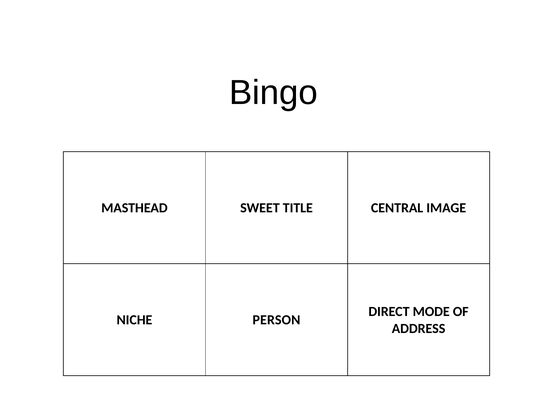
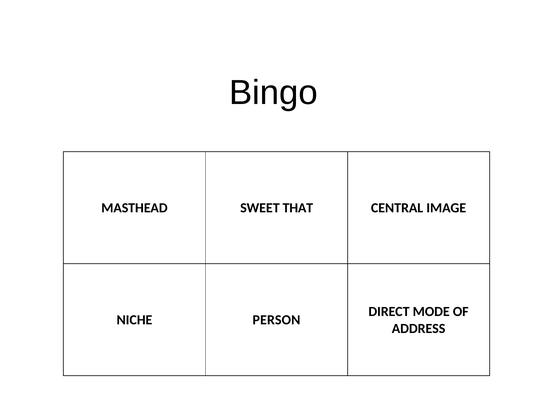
TITLE: TITLE -> THAT (298, 208)
